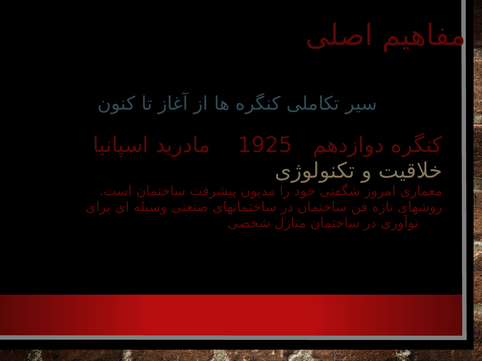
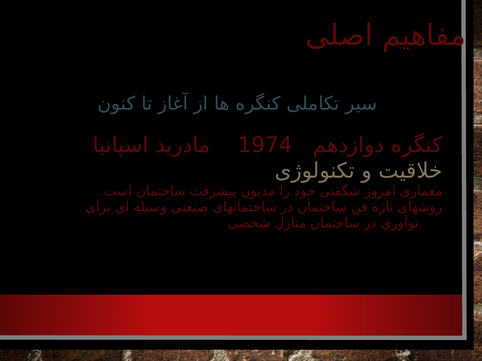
1925: 1925 -> 1974 (265, 145)
